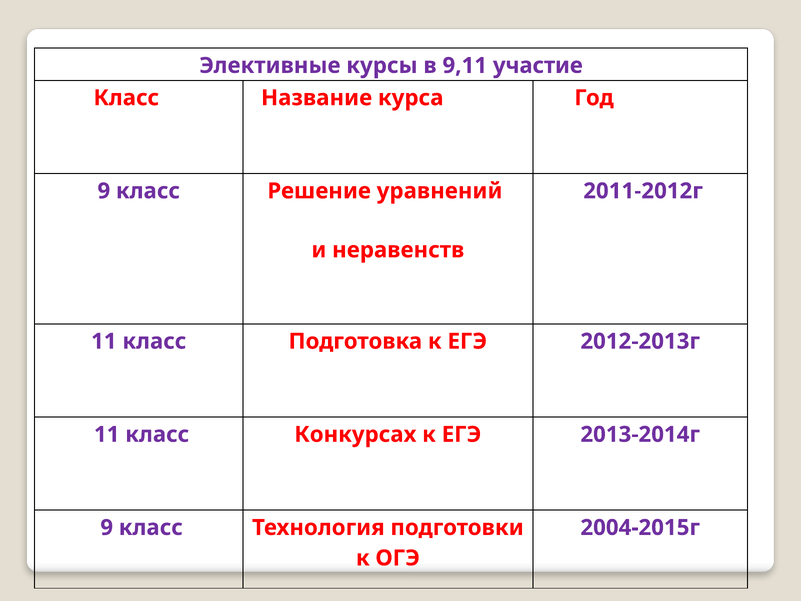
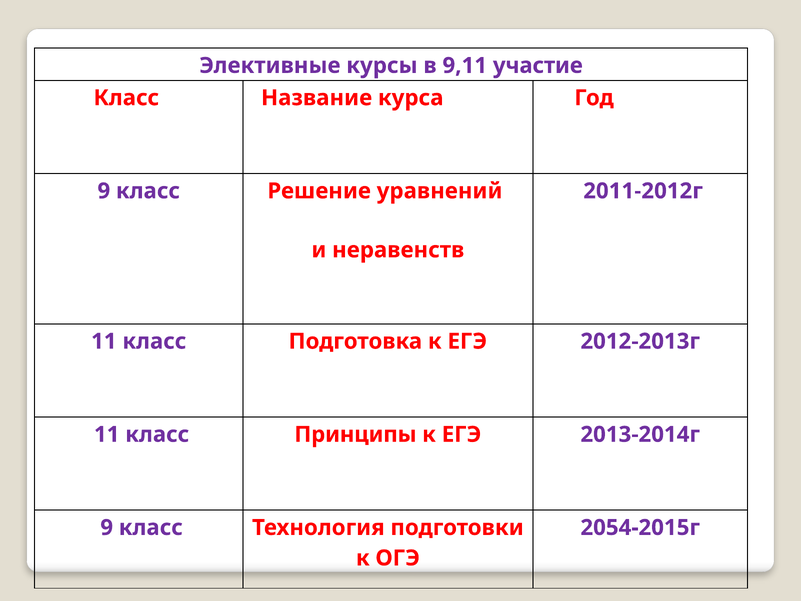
Конкурсах: Конкурсах -> Принципы (355, 434)
2004-2015г: 2004-2015г -> 2054-2015г (640, 527)
